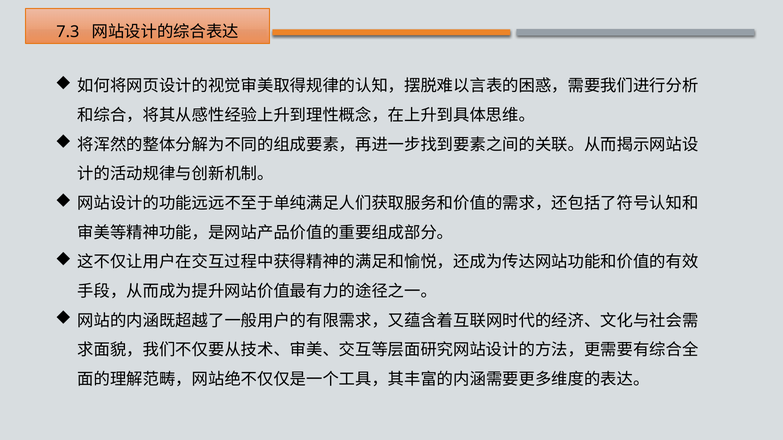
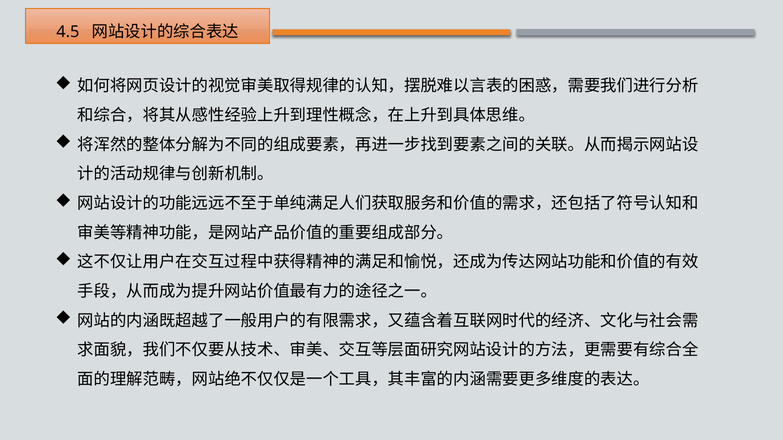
7.3: 7.3 -> 4.5 (68, 32)
